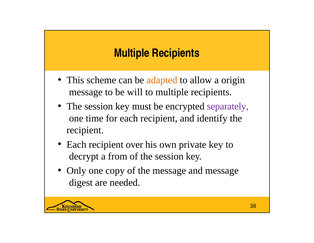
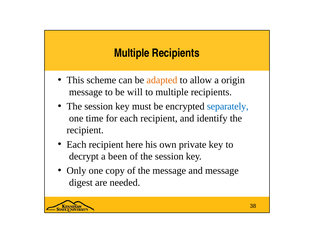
separately colour: purple -> blue (228, 106)
over: over -> here (134, 144)
from: from -> been (118, 156)
